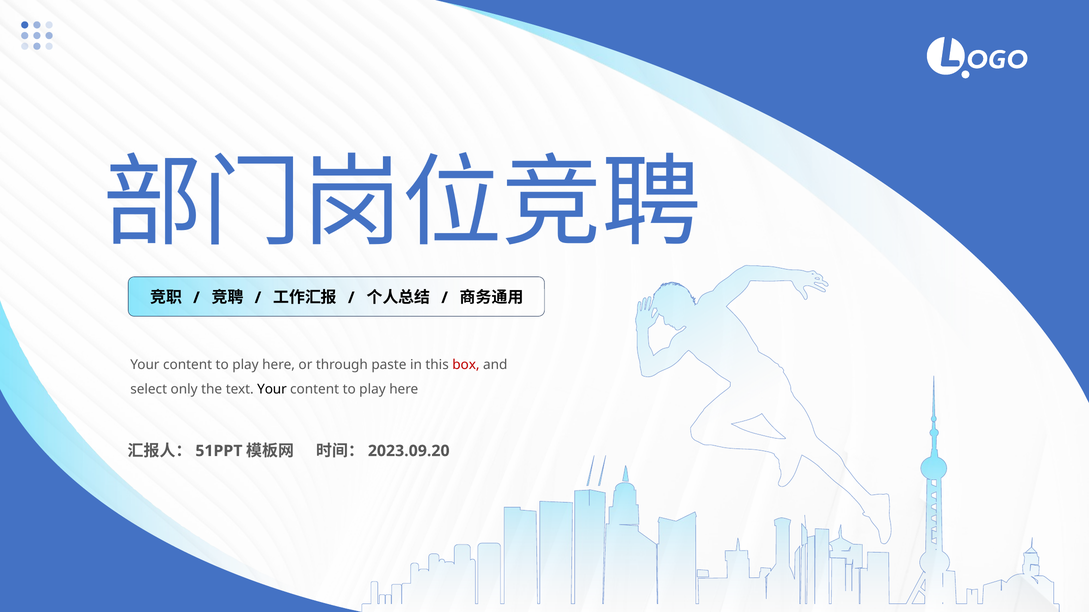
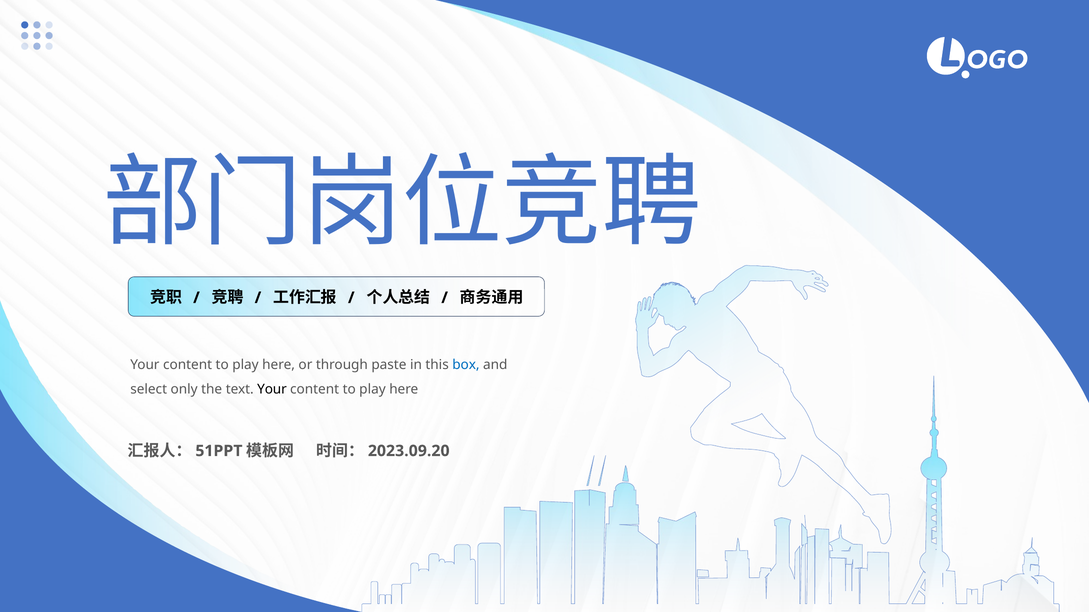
box colour: red -> blue (466, 365)
